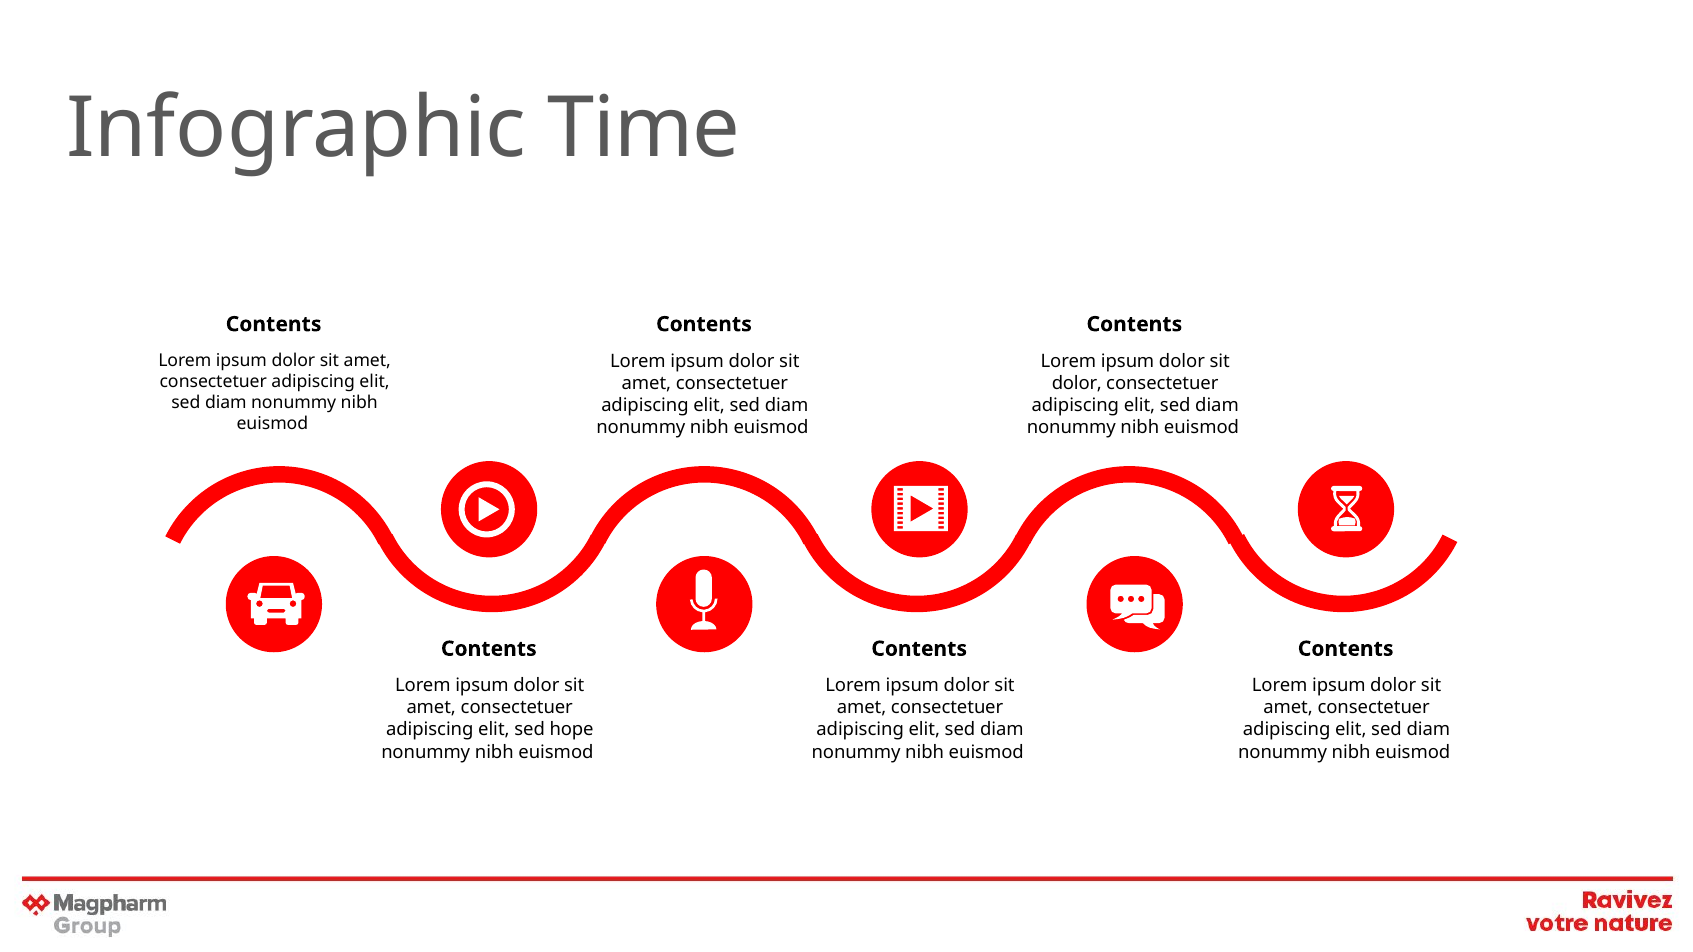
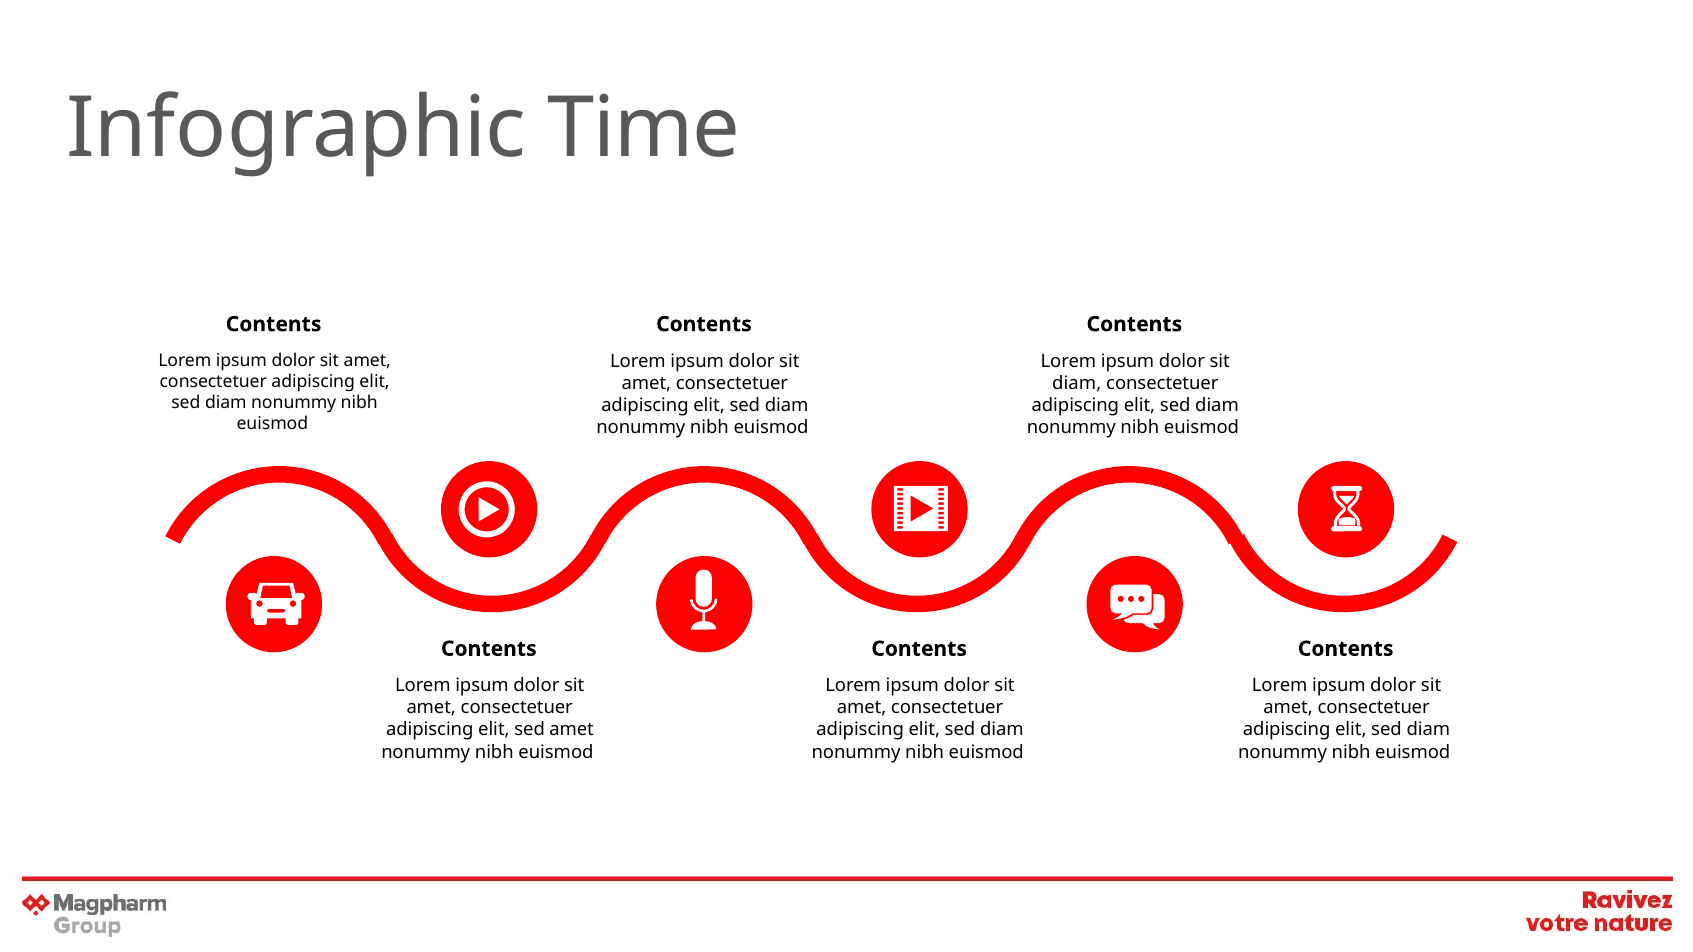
dolor: dolor -> diam (1077, 383)
sed hope: hope -> amet (572, 730)
